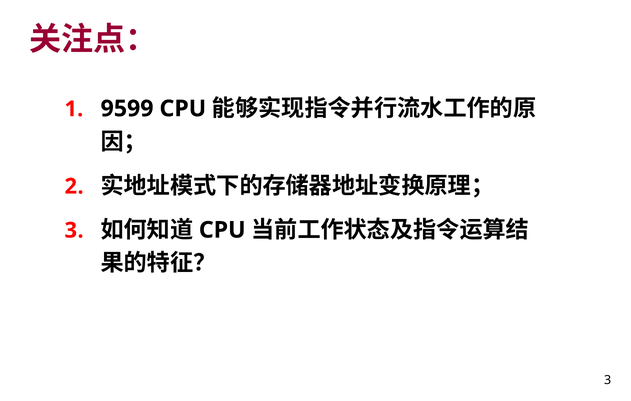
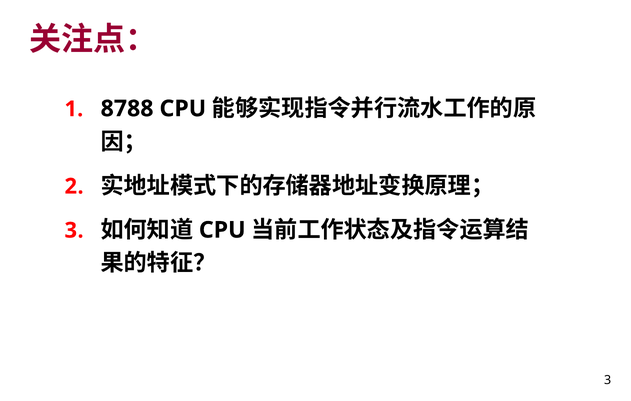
9599: 9599 -> 8788 (127, 109)
